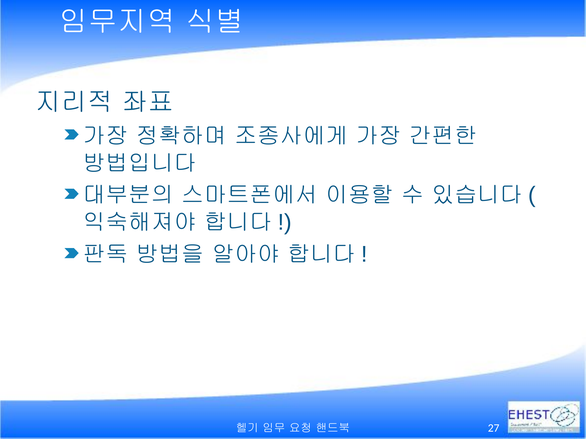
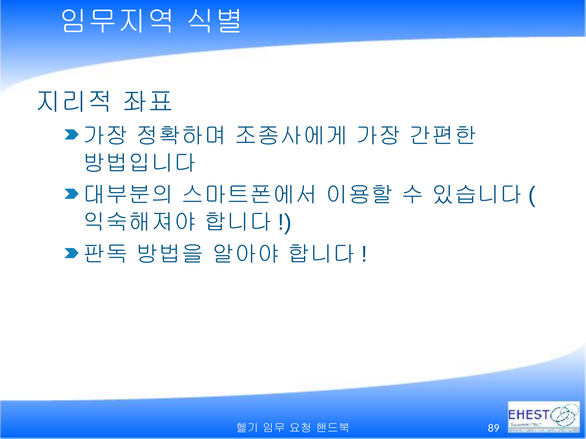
27: 27 -> 89 (494, 429)
